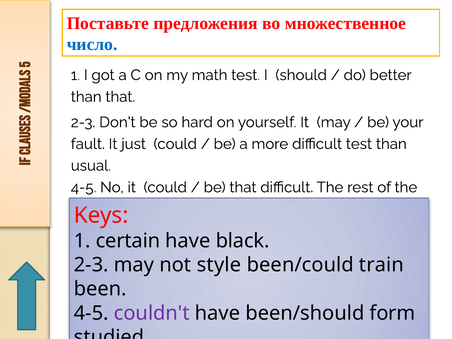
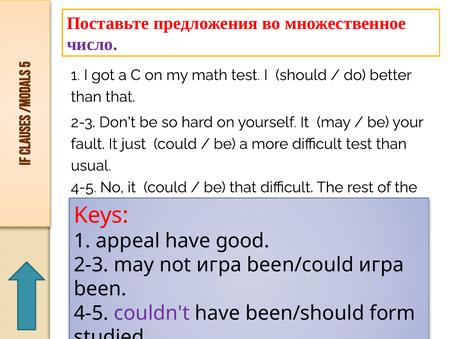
число colour: blue -> purple (92, 44)
certain: certain -> appeal (128, 241)
black: black -> good (243, 241)
not style: style -> игра (219, 265)
been/could train: train -> игра (382, 265)
